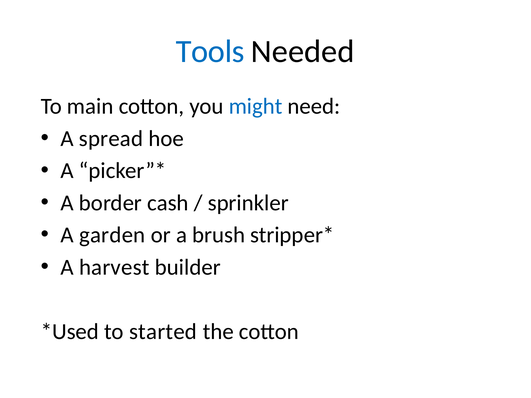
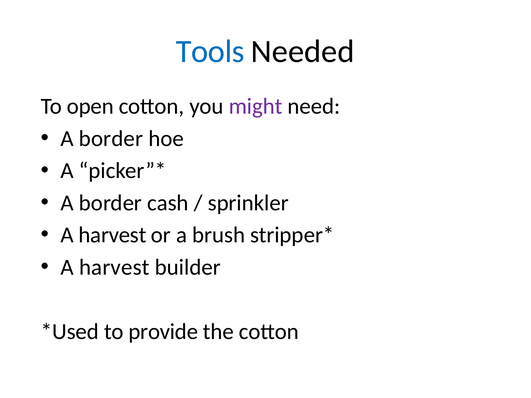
main: main -> open (90, 106)
might colour: blue -> purple (256, 106)
spread: spread -> border (111, 139)
garden: garden -> harvest (112, 235)
started: started -> provide (163, 332)
